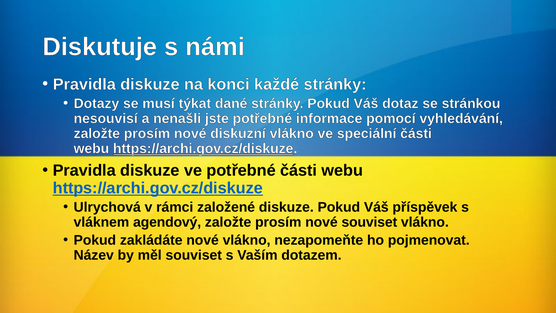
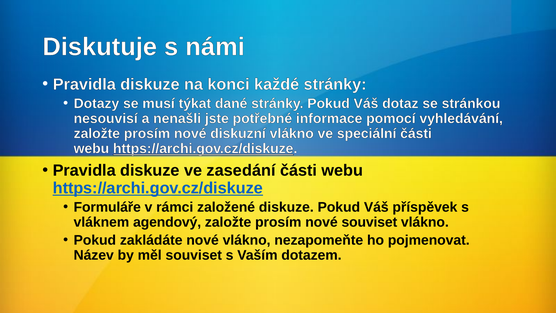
ve potřebné: potřebné -> zasedání (241, 170)
Ulrychová: Ulrychová -> Formuláře (107, 207)
